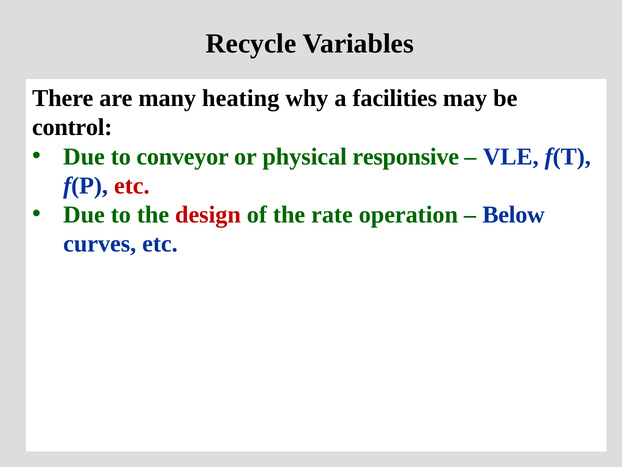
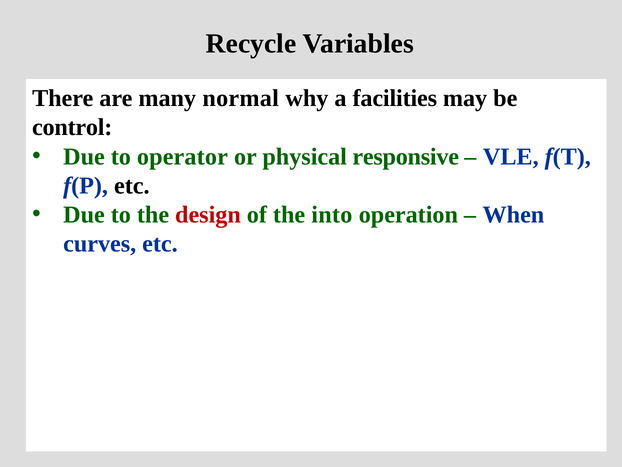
heating: heating -> normal (241, 98)
conveyor: conveyor -> operator (182, 156)
etc colour: red -> black (132, 185)
rate: rate -> into (332, 214)
Below: Below -> When (513, 214)
